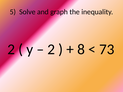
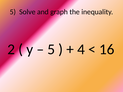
2: 2 -> 5 (51, 49)
8: 8 -> 4 (81, 49)
73: 73 -> 16 (107, 49)
